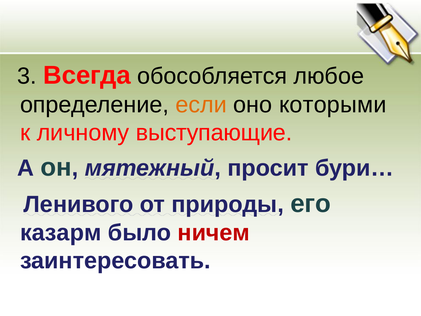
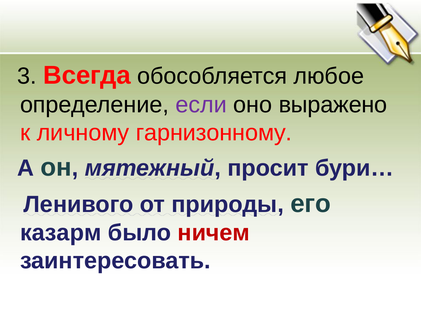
если colour: orange -> purple (201, 105)
которыми: которыми -> выражено (333, 105)
выступающие: выступающие -> гарнизонному (214, 133)
